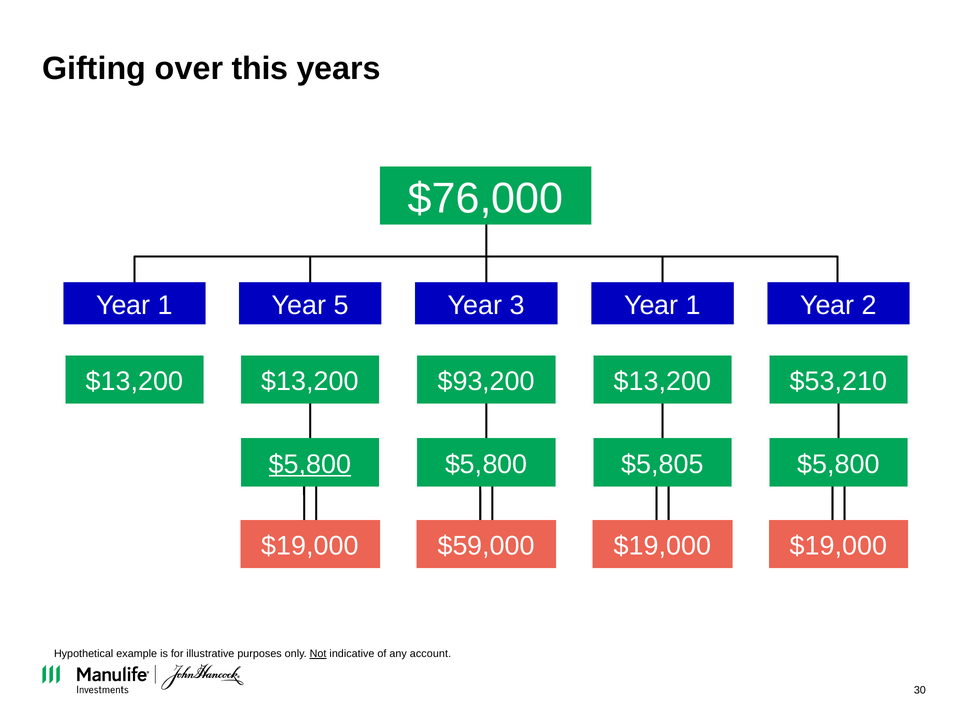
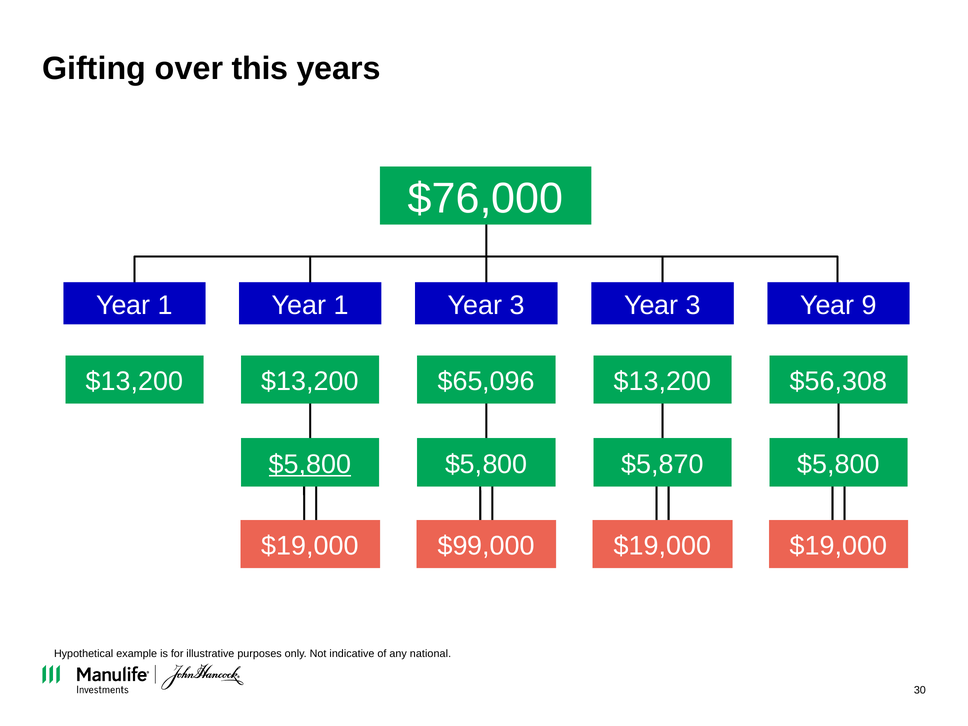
5: 5 -> 1 (341, 305)
1: 1 -> 3 (693, 305)
2: 2 -> 9 (869, 305)
$93,200: $93,200 -> $65,096 (486, 382)
$53,210: $53,210 -> $56,308 (838, 382)
$5,805: $5,805 -> $5,870 (663, 464)
$59,000: $59,000 -> $99,000 (486, 546)
Not underline: present -> none (318, 654)
account: account -> national (430, 654)
